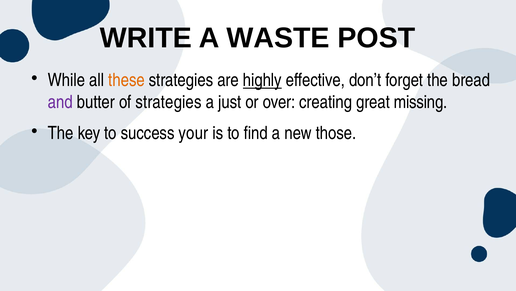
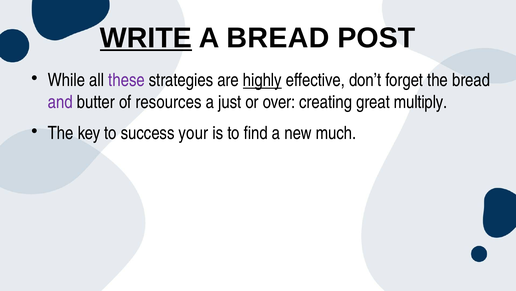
WRITE underline: none -> present (146, 38)
A WASTE: WASTE -> BREAD (278, 38)
these colour: orange -> purple (127, 80)
of strategies: strategies -> resources (169, 102)
missing: missing -> multiply (421, 102)
those: those -> much (336, 133)
